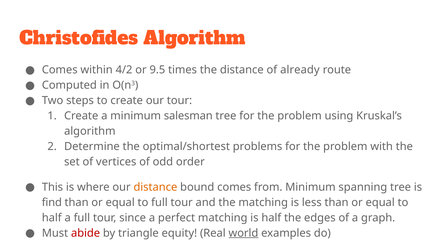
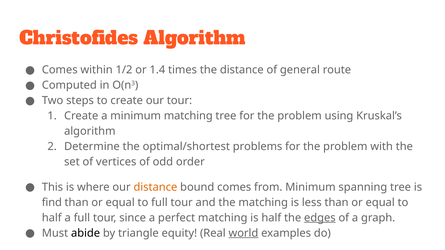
4/2: 4/2 -> 1/2 (124, 70)
9.5: 9.5 -> 1.4 (157, 70)
already: already -> general (300, 70)
minimum salesman: salesman -> matching (188, 116)
edges underline: none -> present (320, 218)
abide colour: red -> black (86, 233)
